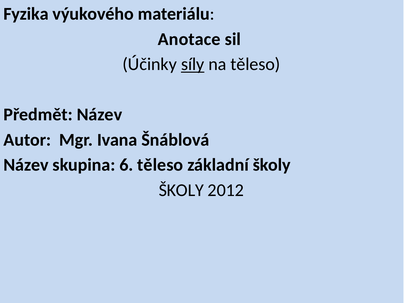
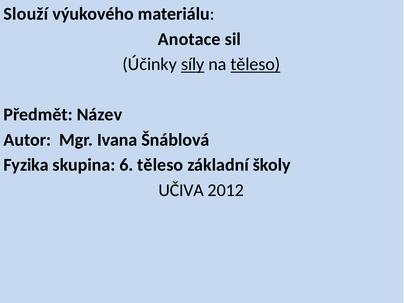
Fyzika: Fyzika -> Slouží (26, 14)
těleso underline: none -> present (255, 64)
Název: Název -> Fyzika (26, 165)
ŠKOLY: ŠKOLY -> UČIVA (181, 190)
